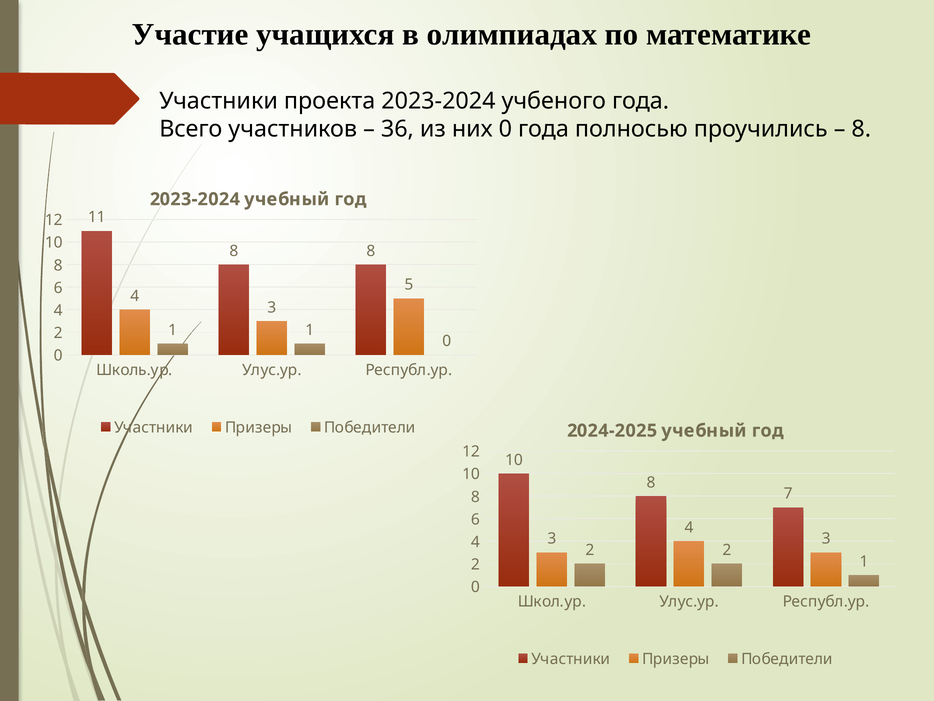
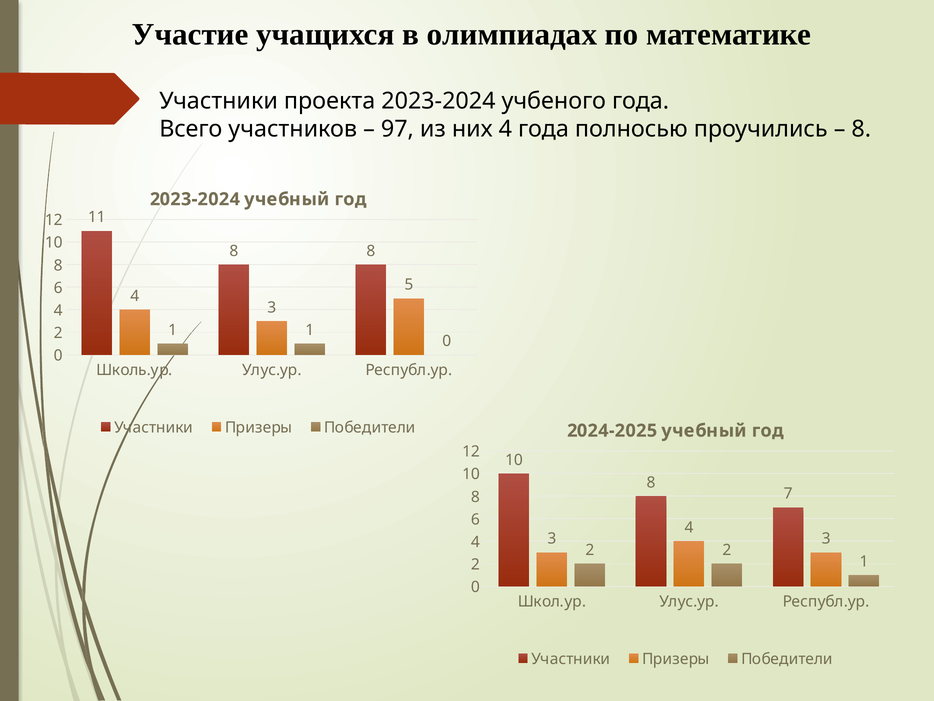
36: 36 -> 97 (397, 129)
них 0: 0 -> 4 (505, 129)
